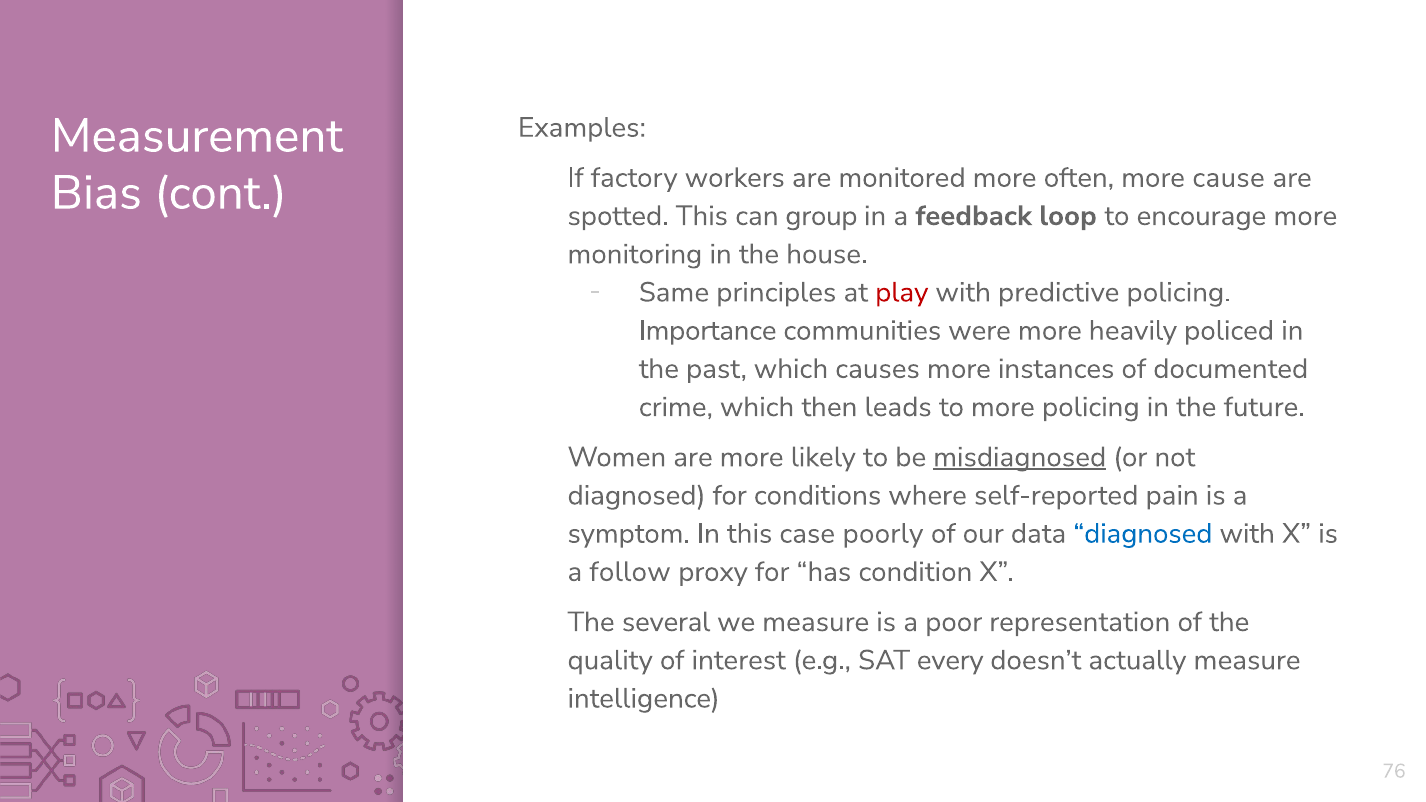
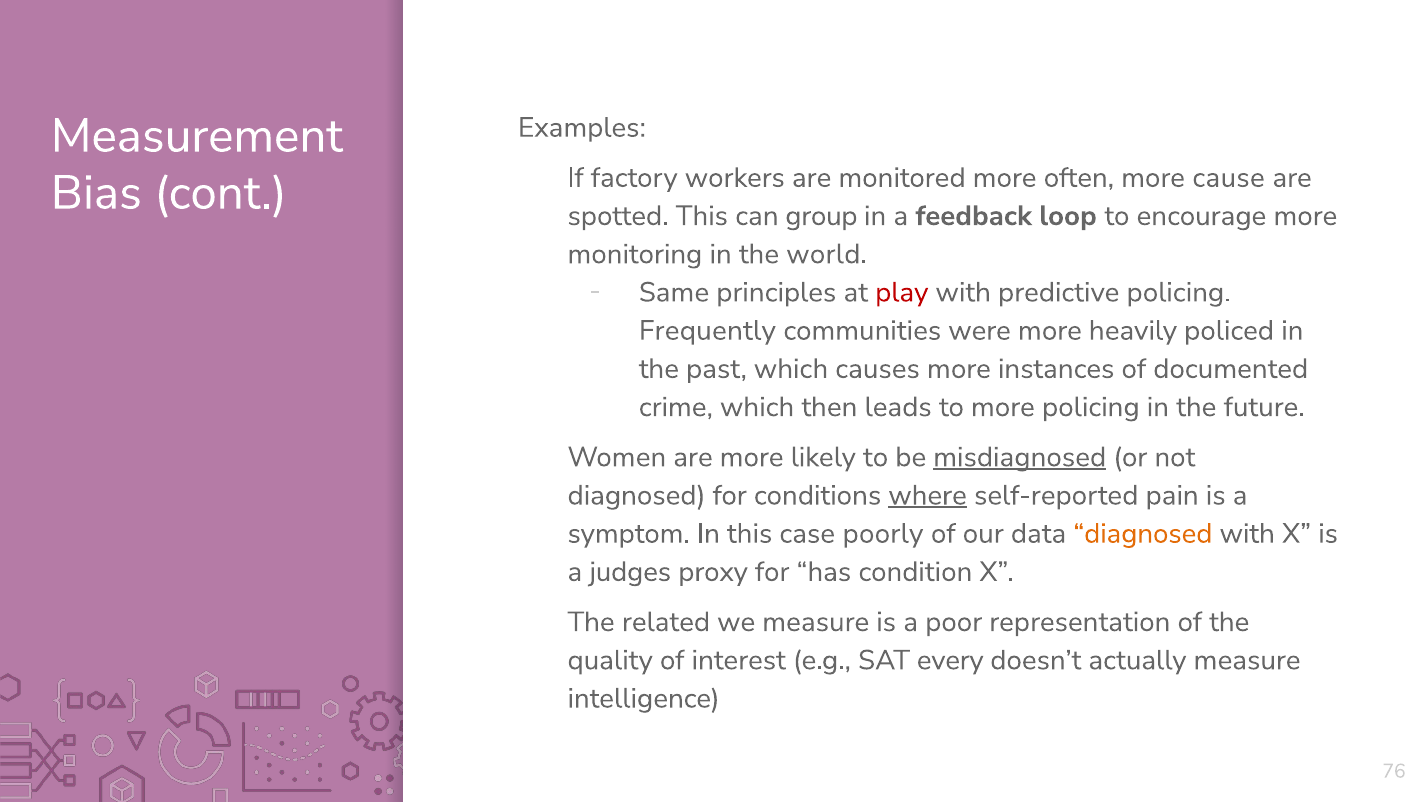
house: house -> world (827, 254)
Importance: Importance -> Frequently (707, 331)
where underline: none -> present (928, 495)
diagnosed colour: blue -> orange (1143, 534)
follow: follow -> judges (630, 572)
several: several -> related (666, 622)
